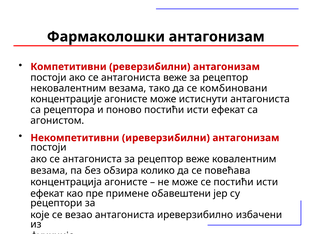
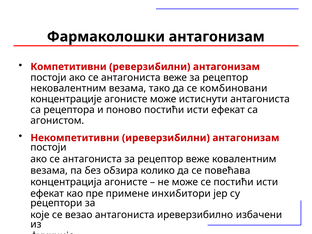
обавештени: обавештени -> инхибитори (181, 194)
